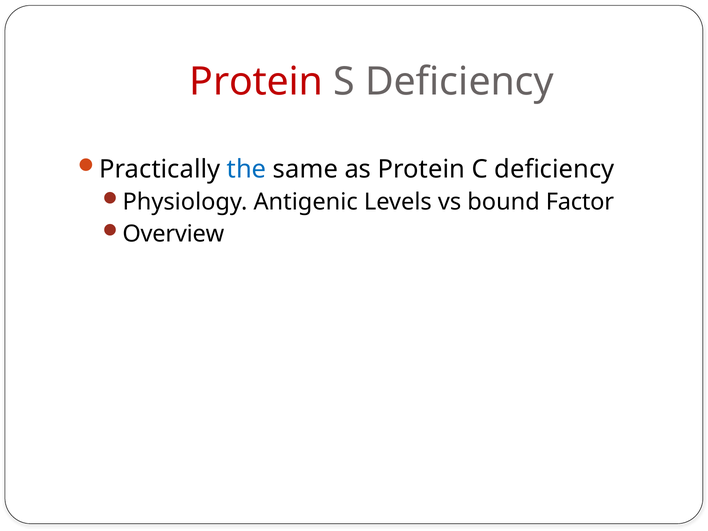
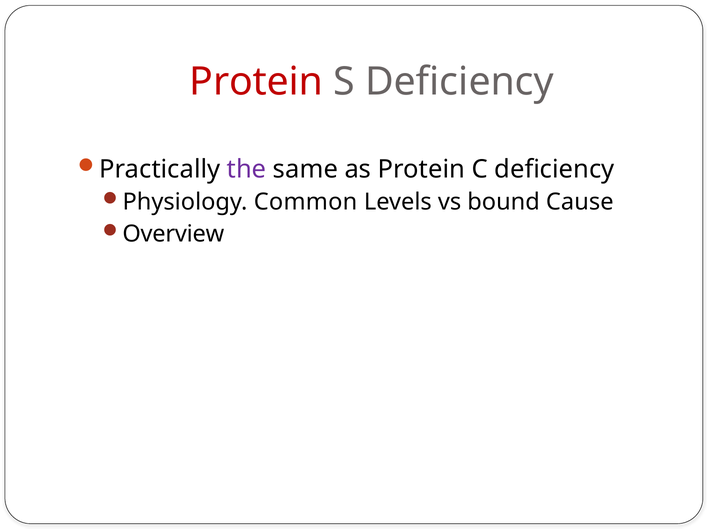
the colour: blue -> purple (247, 169)
Antigenic: Antigenic -> Common (306, 202)
Factor: Factor -> Cause (580, 202)
